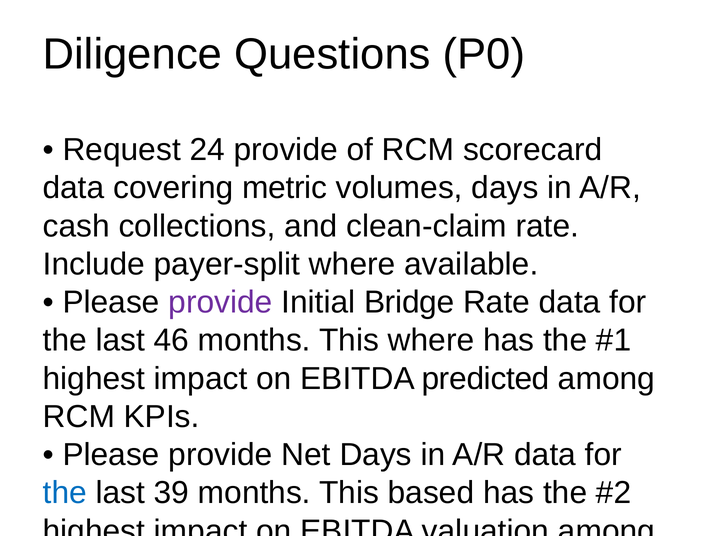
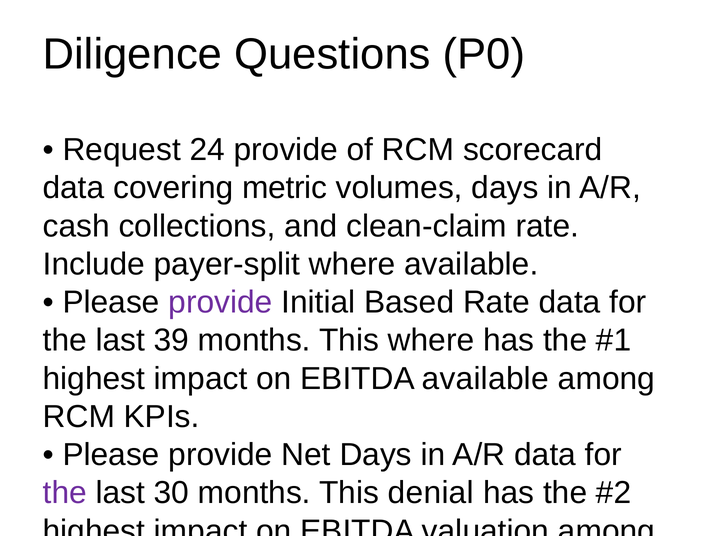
Bridge: Bridge -> Based (409, 302)
46: 46 -> 39 (171, 340)
EBITDA predicted: predicted -> available (485, 378)
the colour: blue -> purple (65, 493)
39: 39 -> 30 (171, 493)
This based: based -> denial (431, 493)
